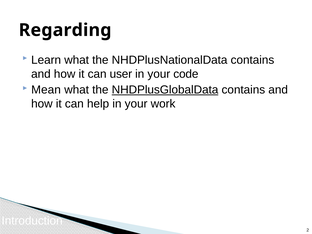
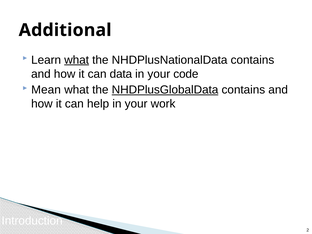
Regarding: Regarding -> Additional (65, 30)
what underline: none -> present (77, 60)
user: user -> data (121, 74)
